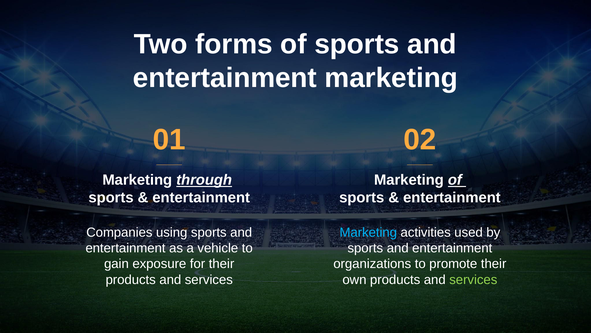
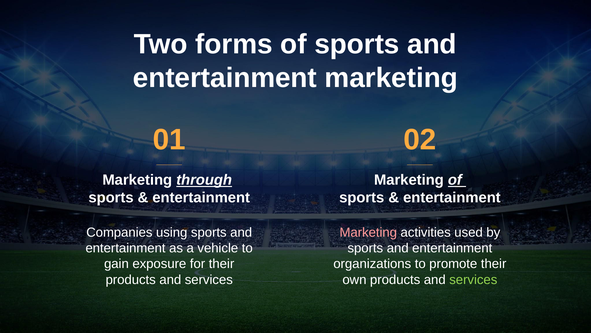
Marketing colour: light blue -> pink (368, 232)
